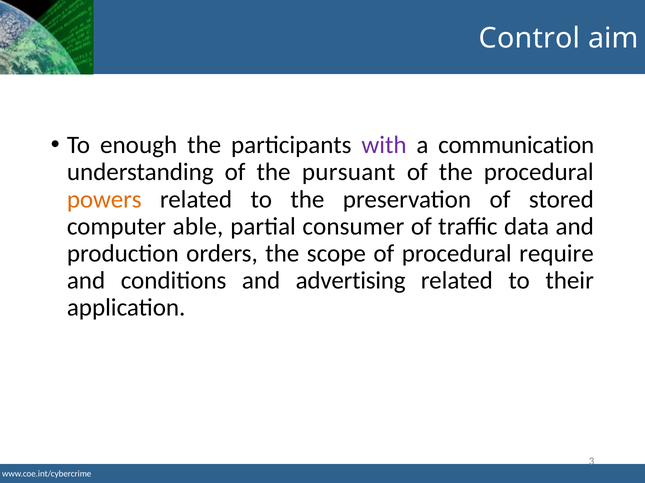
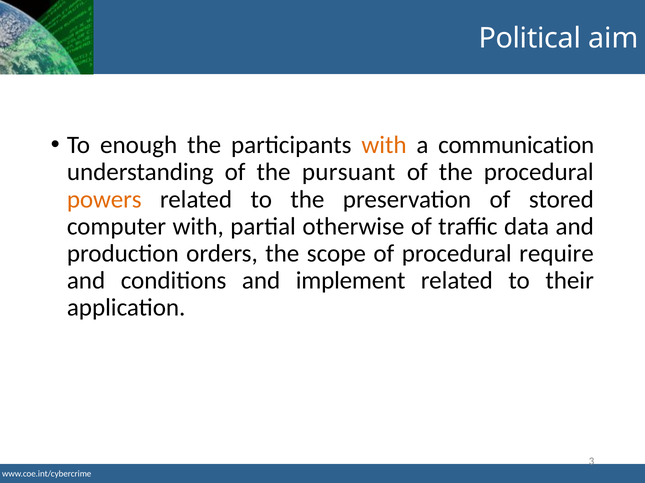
Control: Control -> Political (530, 38)
with colour: purple -> orange (384, 145)
computer able: able -> with (198, 227)
consumer: consumer -> otherwise (353, 227)
advertising: advertising -> implement (351, 281)
